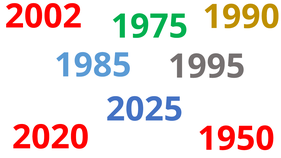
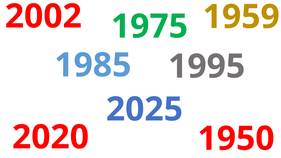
1990: 1990 -> 1959 (241, 17)
